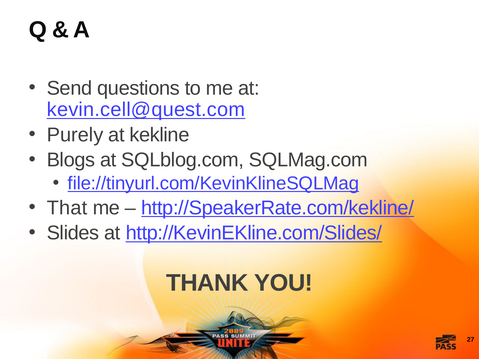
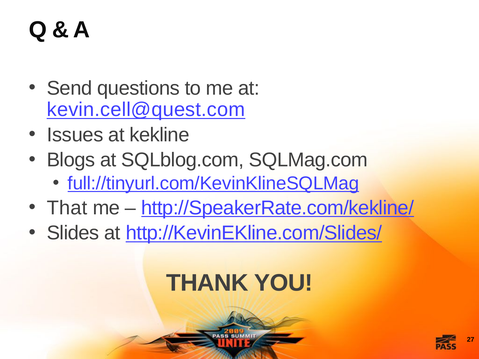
Purely: Purely -> Issues (75, 135)
file://tinyurl.com/KevinKlineSQLMag: file://tinyurl.com/KevinKlineSQLMag -> full://tinyurl.com/KevinKlineSQLMag (213, 184)
